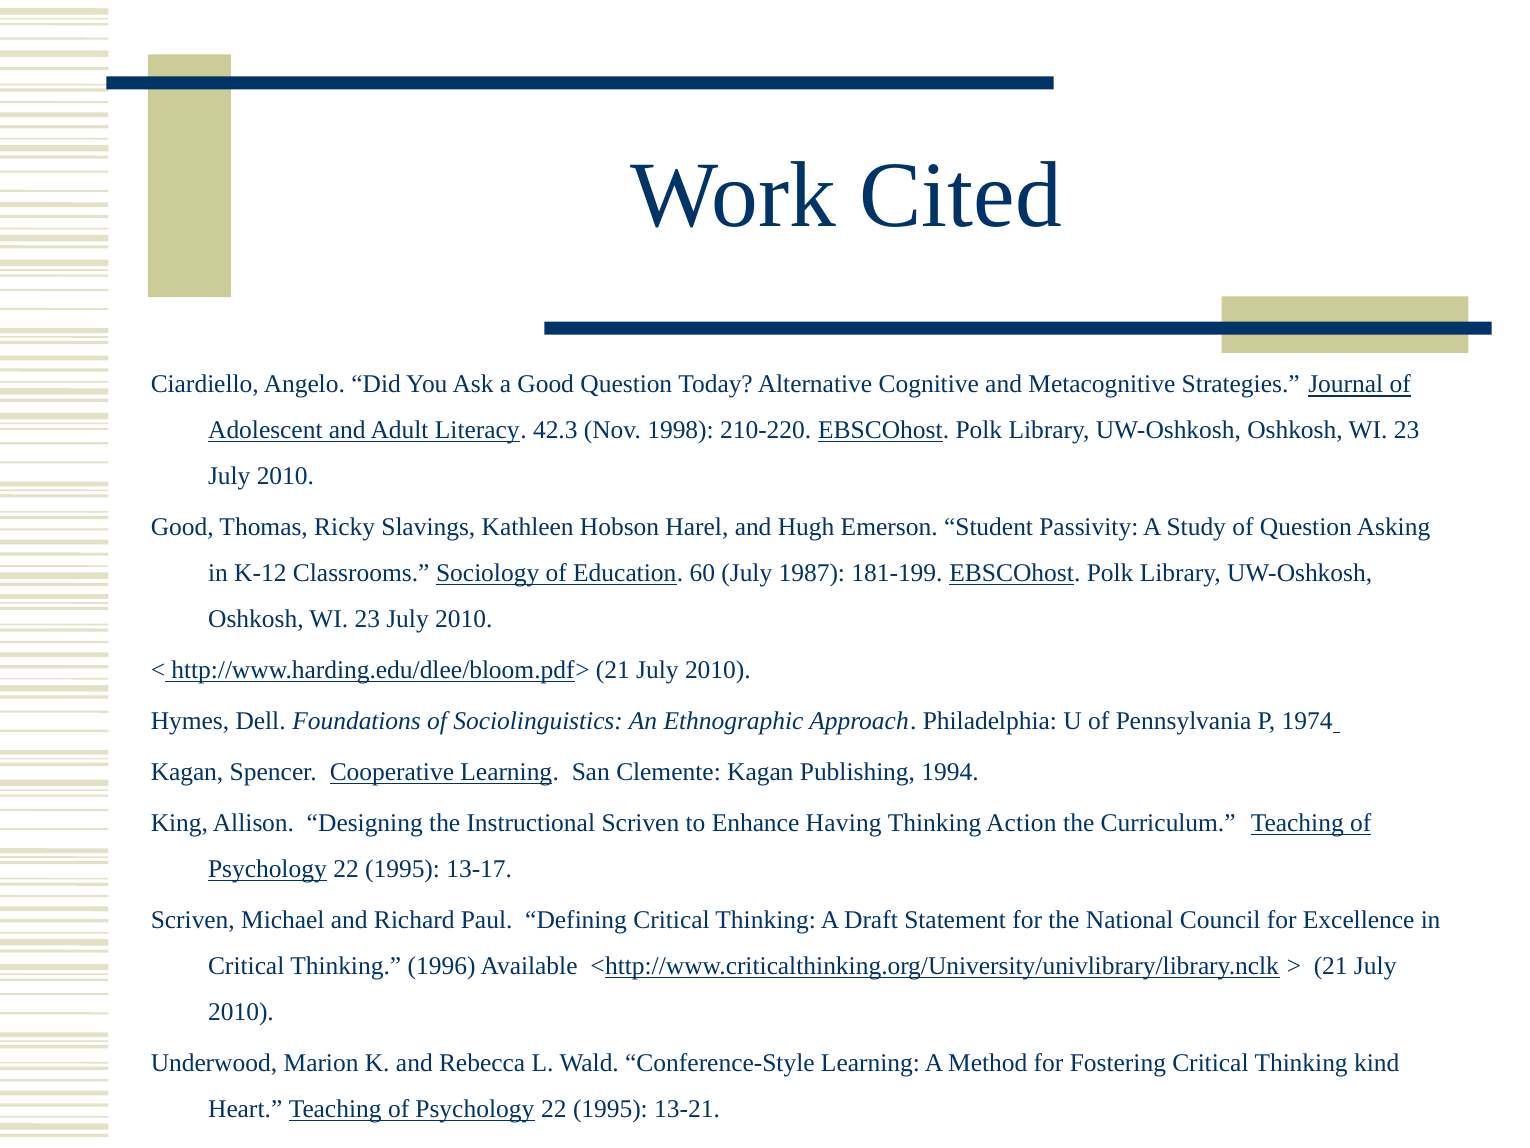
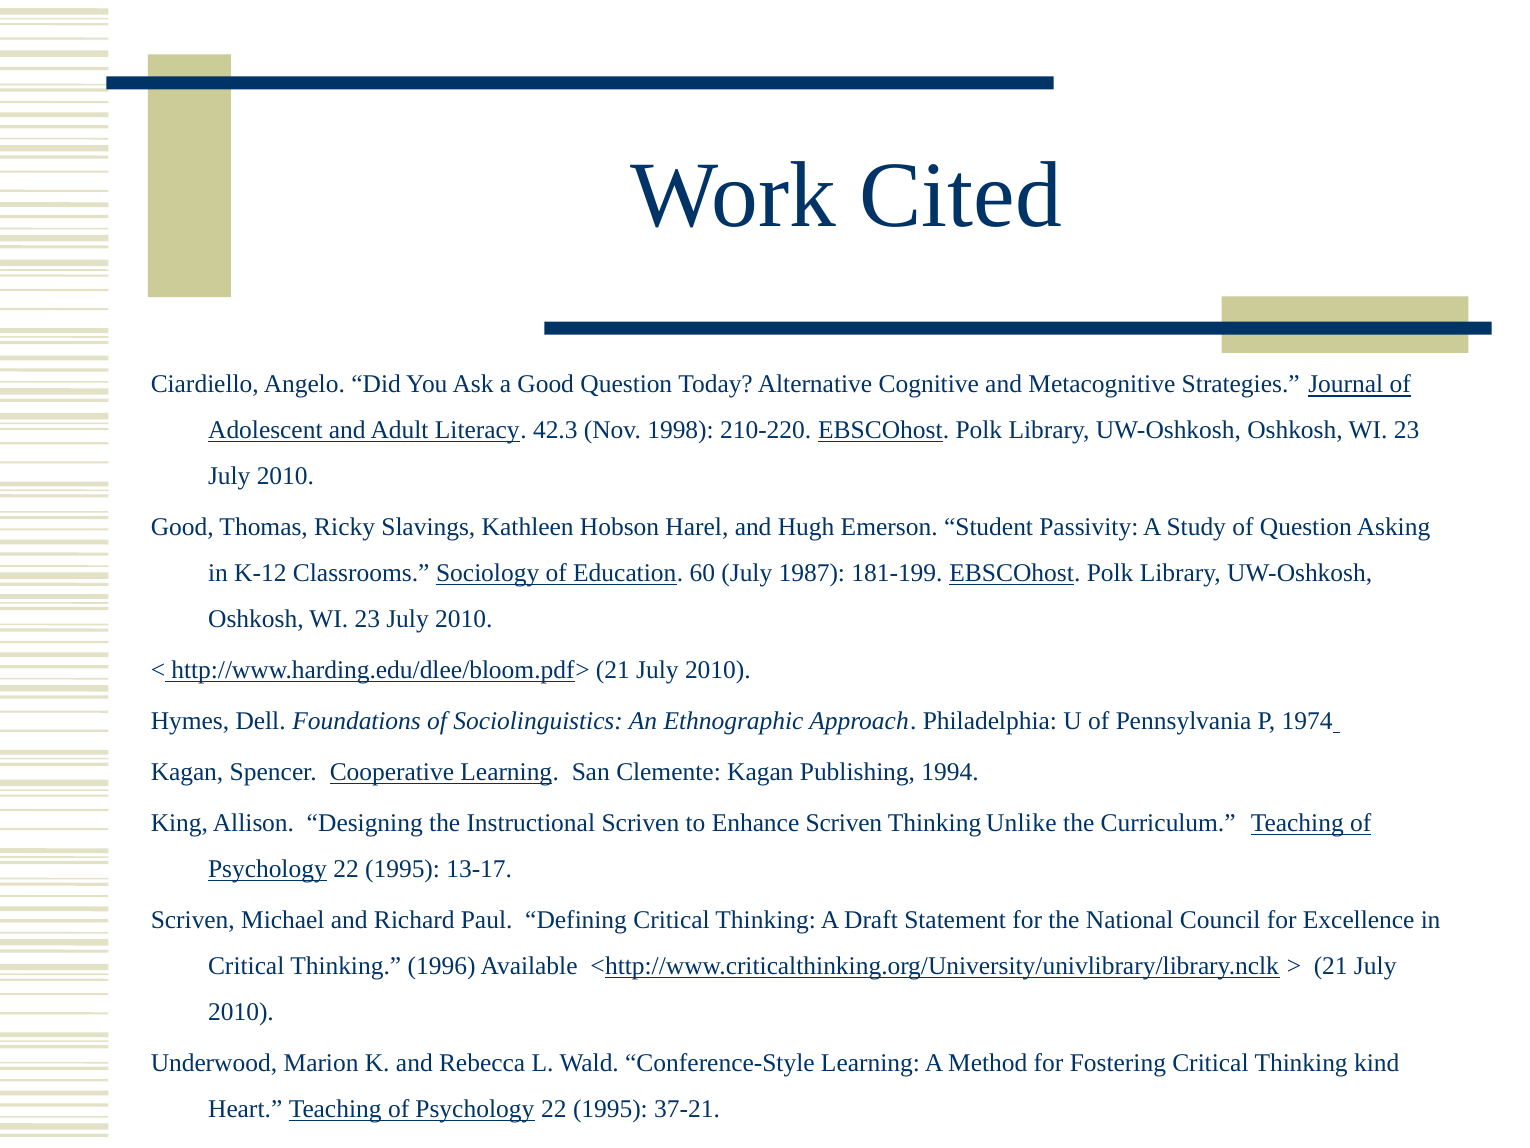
Enhance Having: Having -> Scriven (844, 823)
Action: Action -> Unlike (1021, 823)
13-21: 13-21 -> 37-21 (687, 1109)
